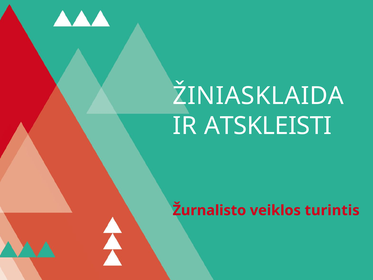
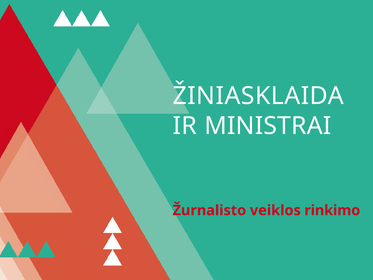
ATSKLEISTI: ATSKLEISTI -> MINISTRAI (268, 126)
turintis: turintis -> rinkimo (332, 210)
